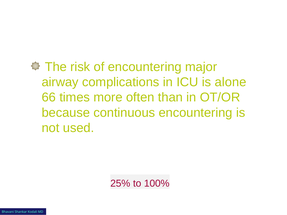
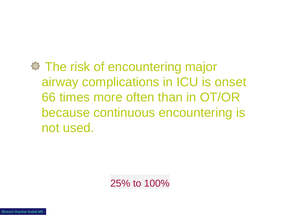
alone: alone -> onset (231, 82)
